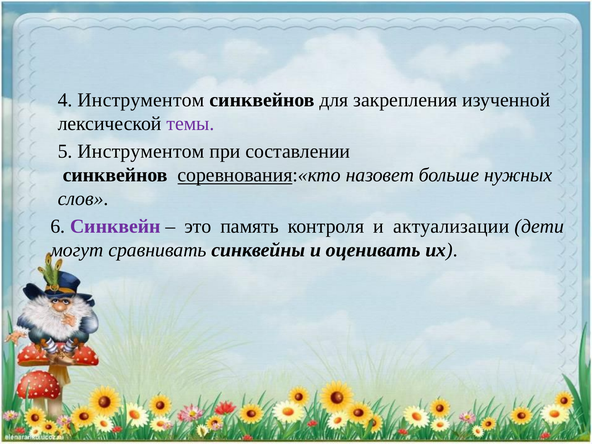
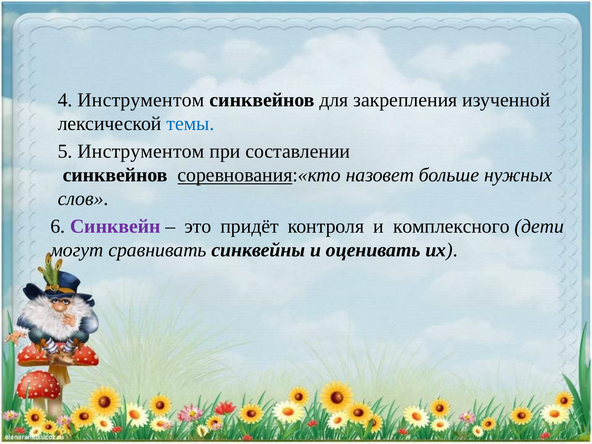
темы colour: purple -> blue (190, 124)
память: память -> придёт (250, 226)
актуализации: актуализации -> комплексного (451, 226)
